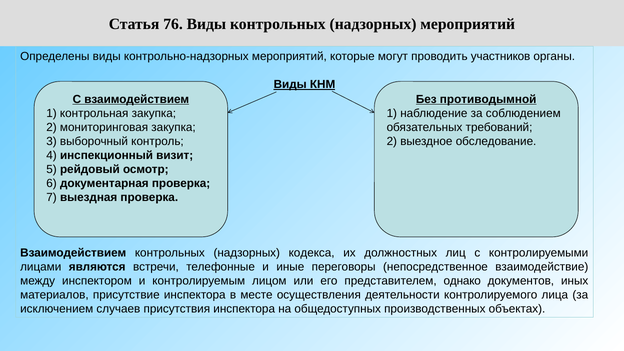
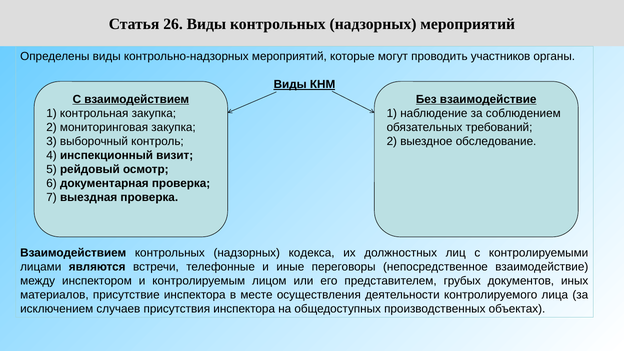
76: 76 -> 26 (173, 24)
Без противодымной: противодымной -> взаимодействие (488, 99)
однако: однако -> грубых (462, 281)
